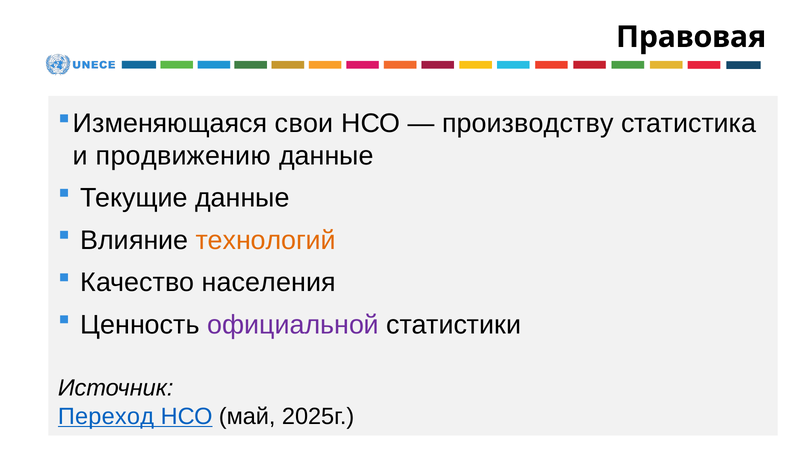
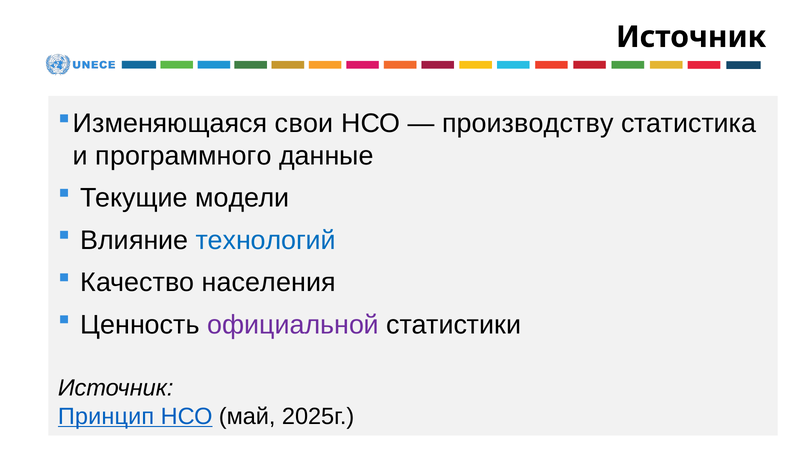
Правовая: Правовая -> Источник (691, 37)
продвижению: продвижению -> программного (183, 156)
Текущие данные: данные -> модели (242, 198)
технологий colour: orange -> blue (266, 240)
Переход: Переход -> Принцип (106, 417)
